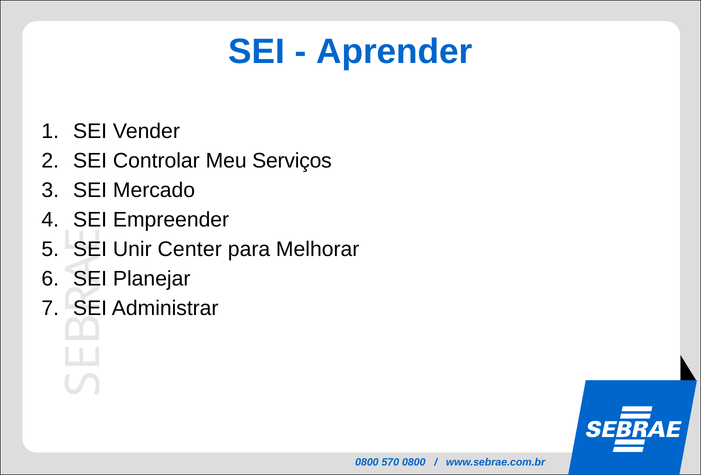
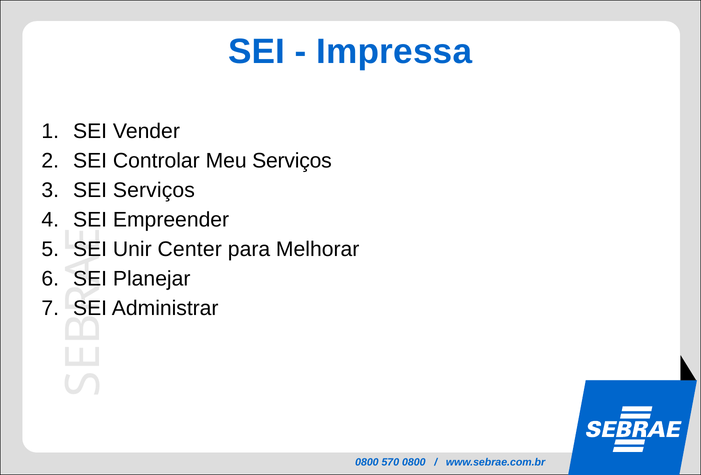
Aprender: Aprender -> Impressa (394, 51)
SEI Mercado: Mercado -> Serviços (154, 190)
